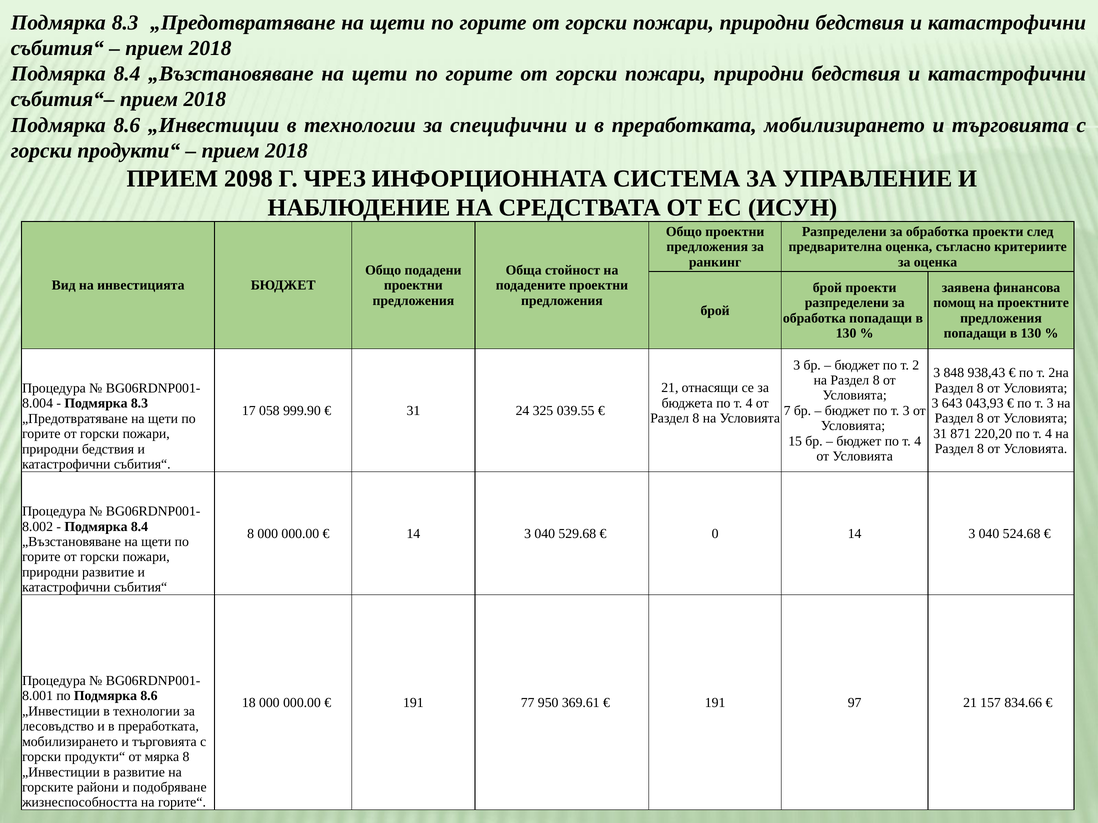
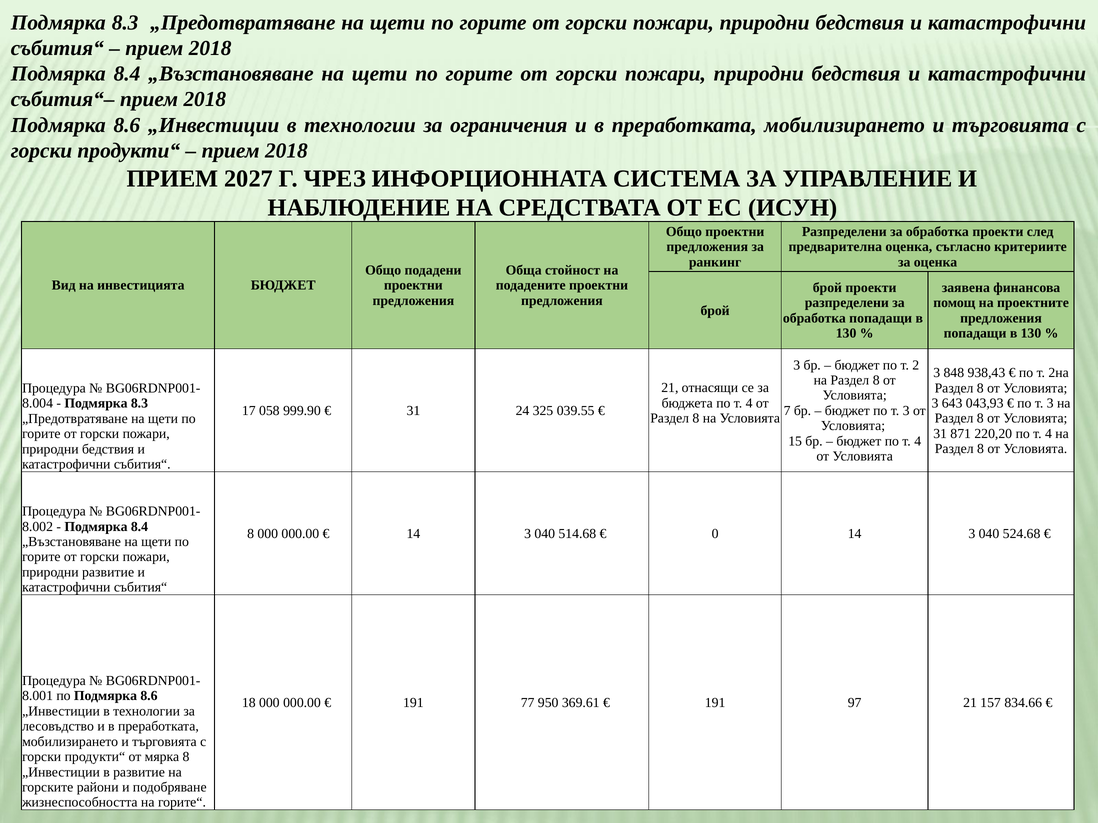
специфични: специфични -> ограничения (509, 125)
2098: 2098 -> 2027 (249, 179)
529.68: 529.68 -> 514.68 (577, 534)
